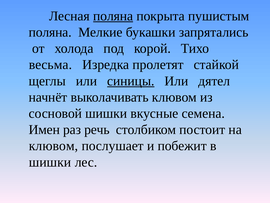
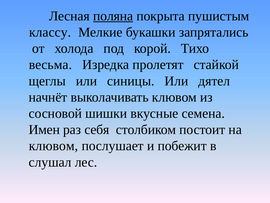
поляна: поляна -> классу (50, 32)
синицы underline: present -> none (131, 81)
речь: речь -> себя (97, 129)
шишки: шишки -> слушал (50, 162)
